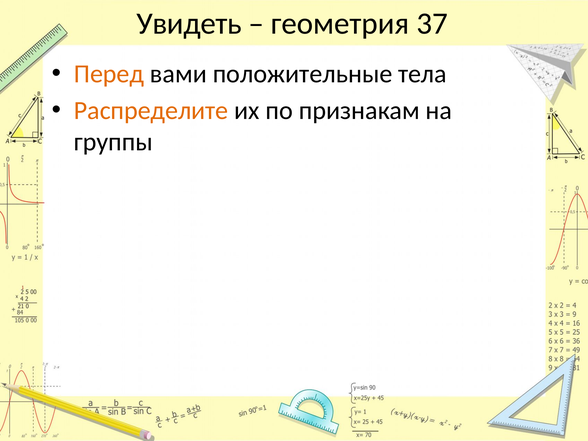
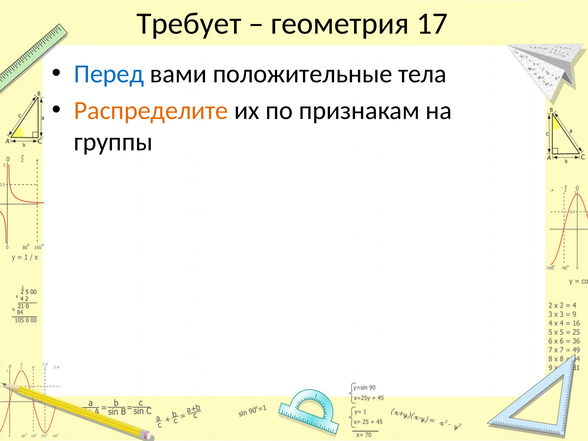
Увидеть: Увидеть -> Требует (189, 24)
37: 37 -> 17 (432, 24)
Перед colour: orange -> blue (109, 74)
